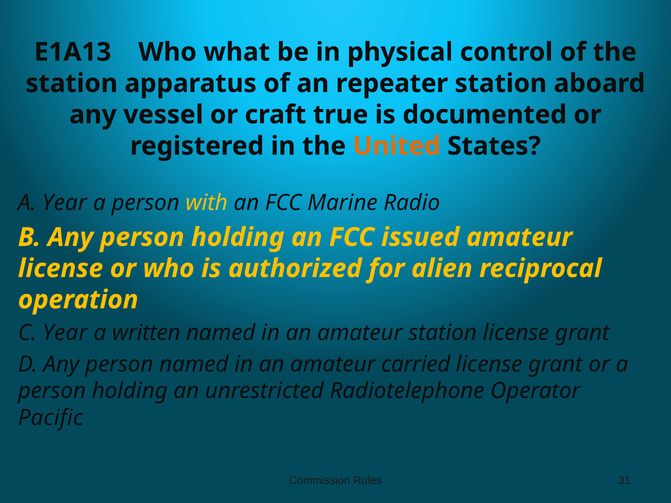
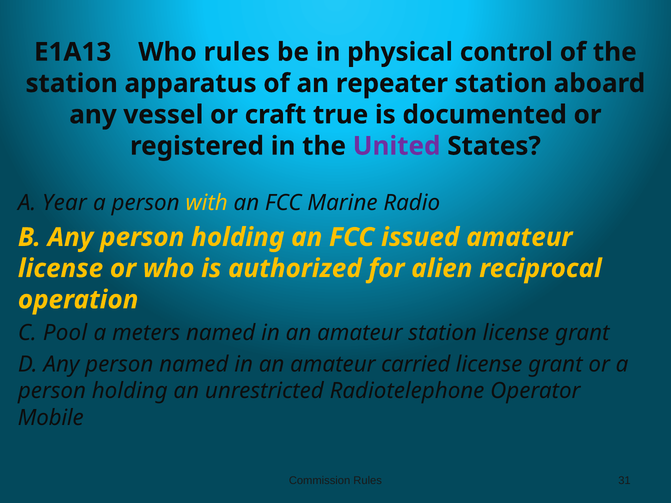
Who what: what -> rules (237, 52)
United colour: orange -> purple (397, 146)
C Year: Year -> Pool (65, 333)
written: written -> meters (146, 333)
Pacific: Pacific -> Mobile (51, 418)
